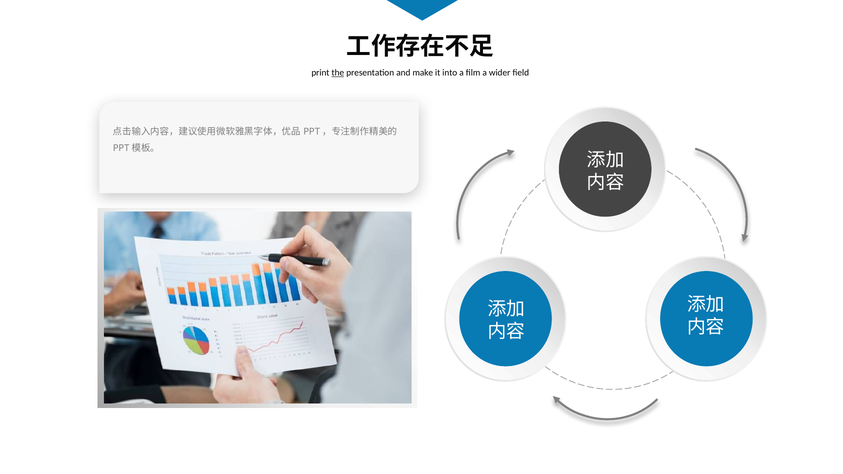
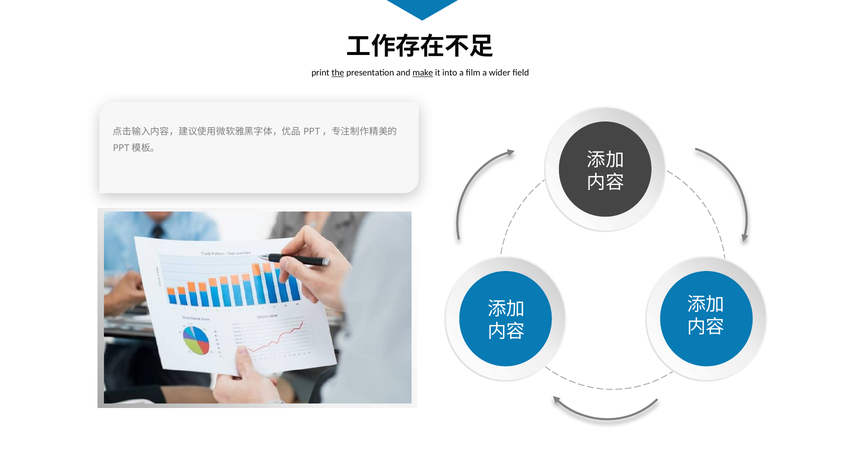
make underline: none -> present (423, 73)
